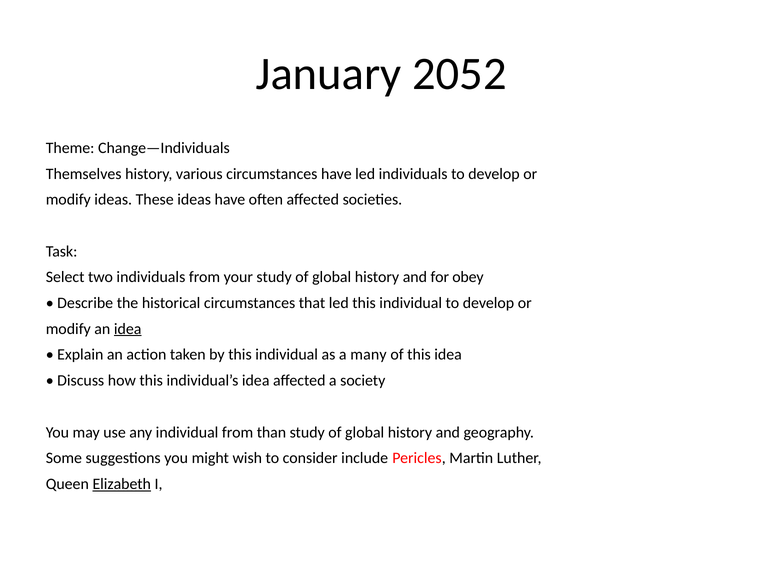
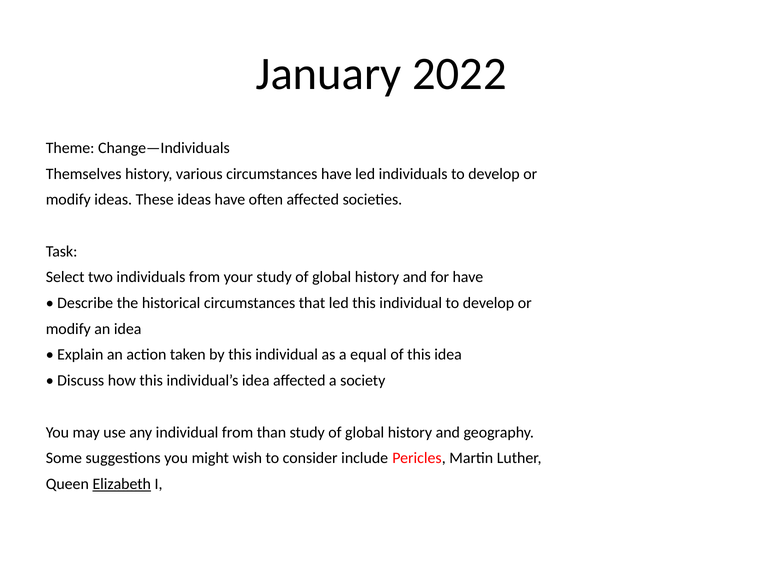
2052: 2052 -> 2022 (459, 74)
for obey: obey -> have (468, 277)
idea underline: present -> none (128, 329)
many: many -> equal (368, 355)
